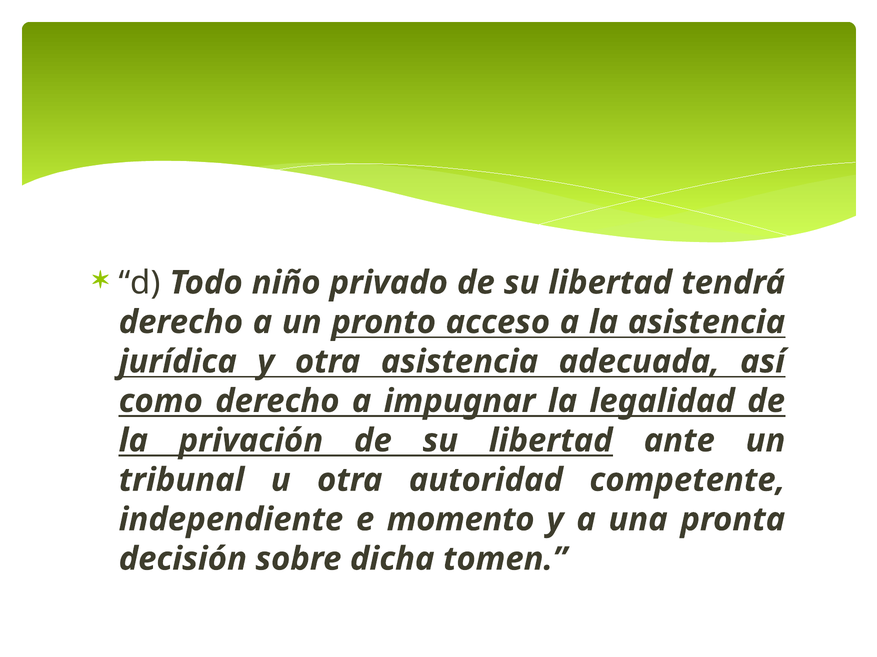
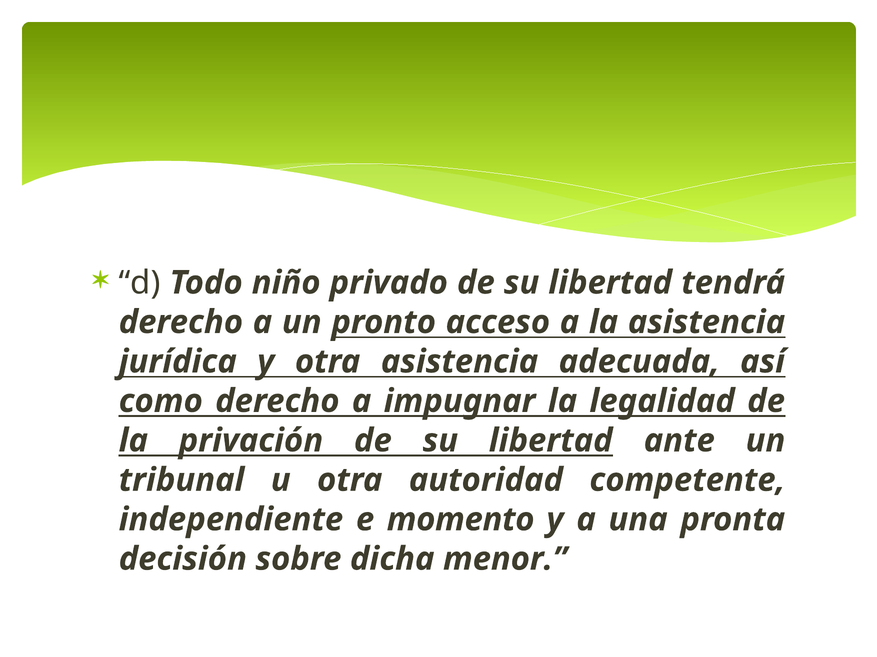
tomen: tomen -> menor (505, 560)
